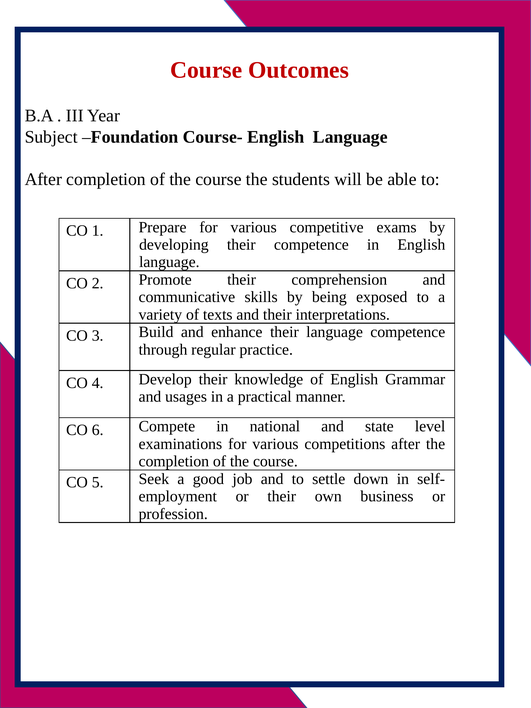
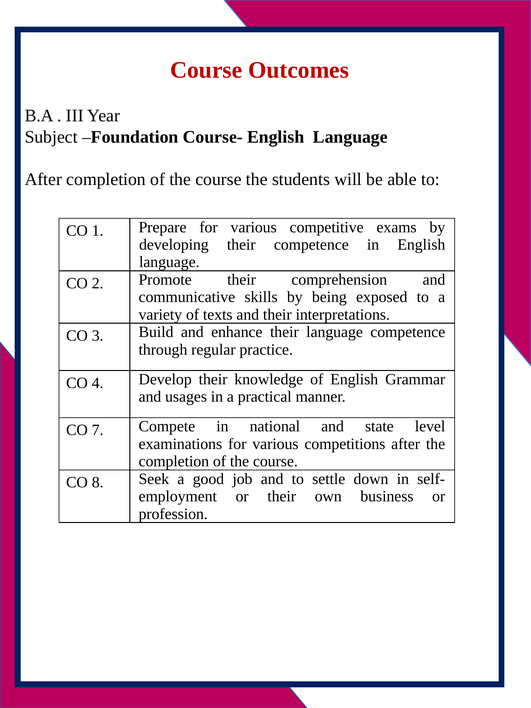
6: 6 -> 7 (98, 430)
5: 5 -> 8 (98, 482)
